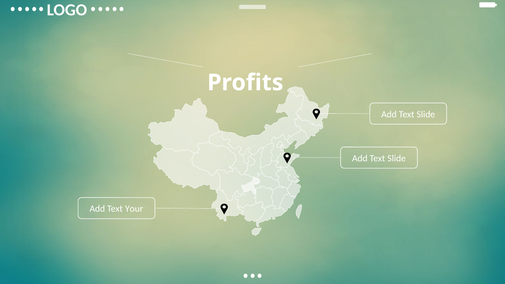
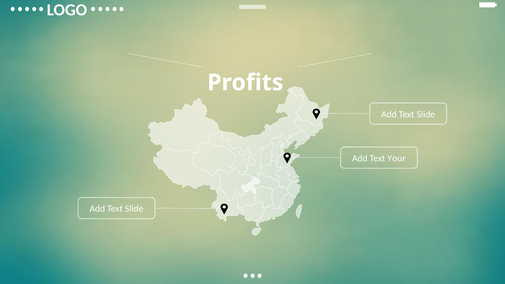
Slide: Slide -> Your (397, 158)
Your: Your -> Slide (134, 209)
